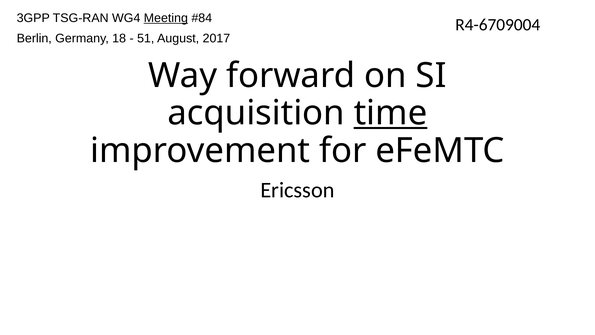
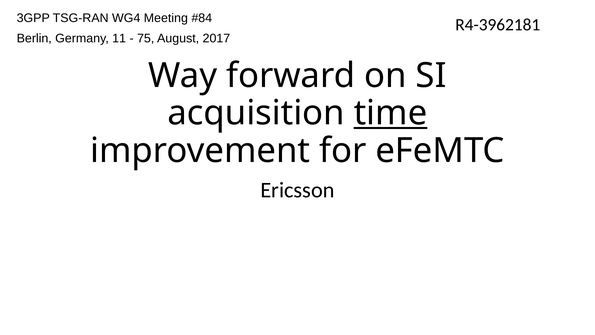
Meeting underline: present -> none (166, 18)
R4-6709004: R4-6709004 -> R4-3962181 (498, 25)
18: 18 -> 11 (119, 38)
51: 51 -> 75 (146, 38)
